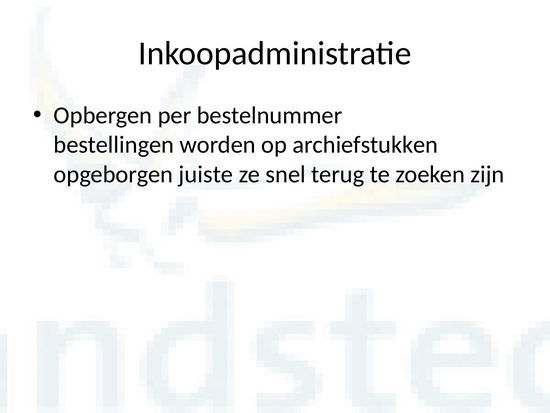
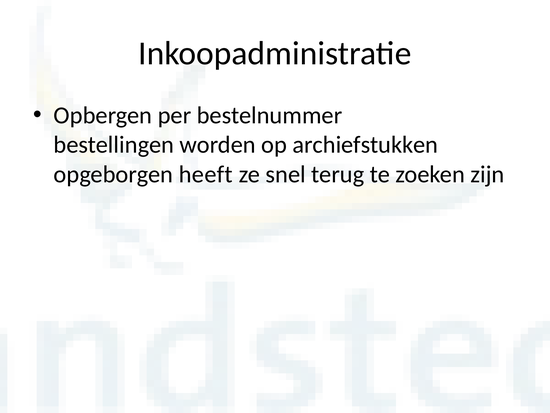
juiste: juiste -> heeft (206, 174)
